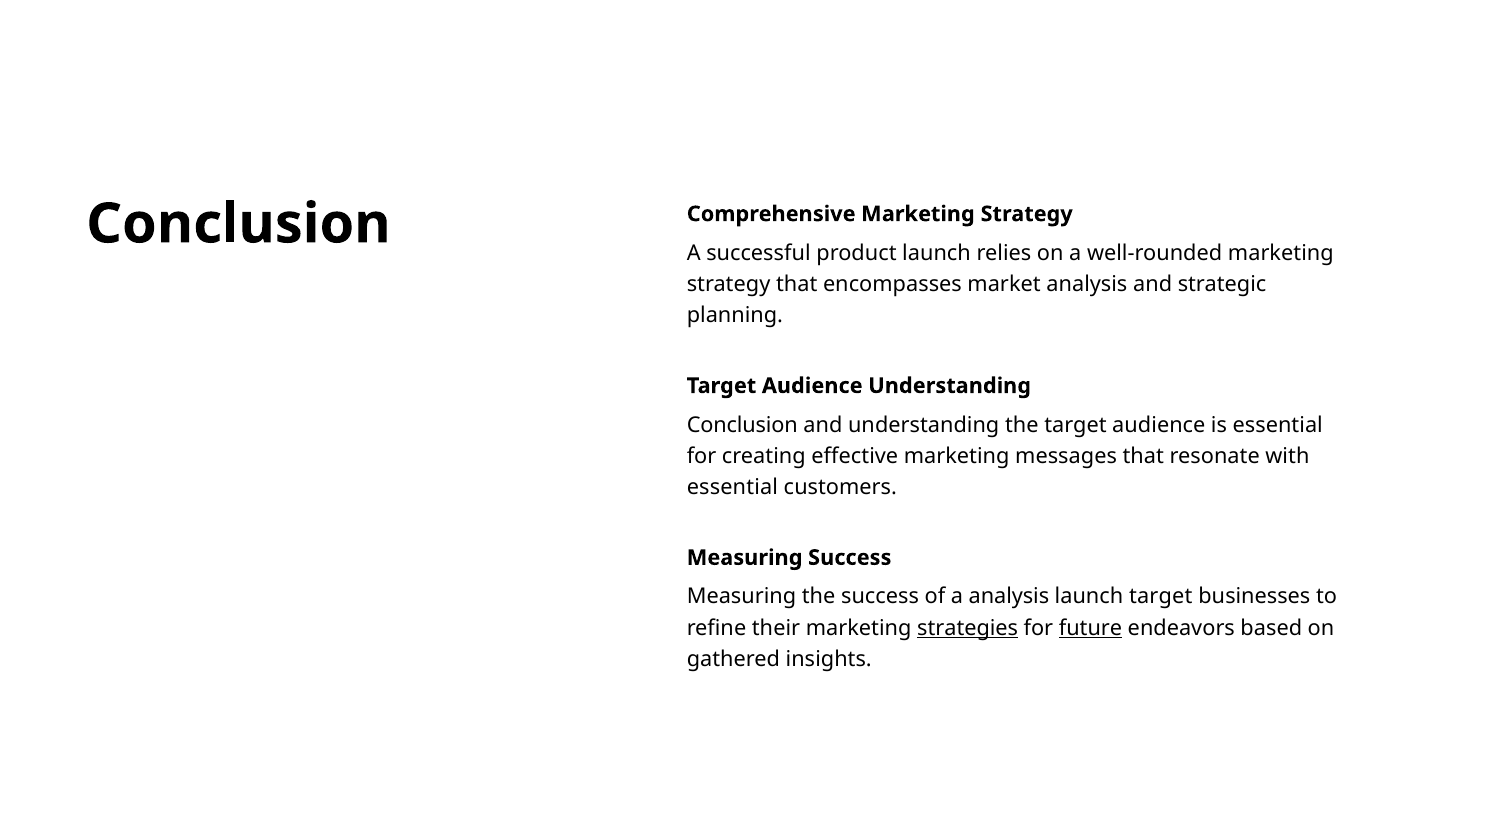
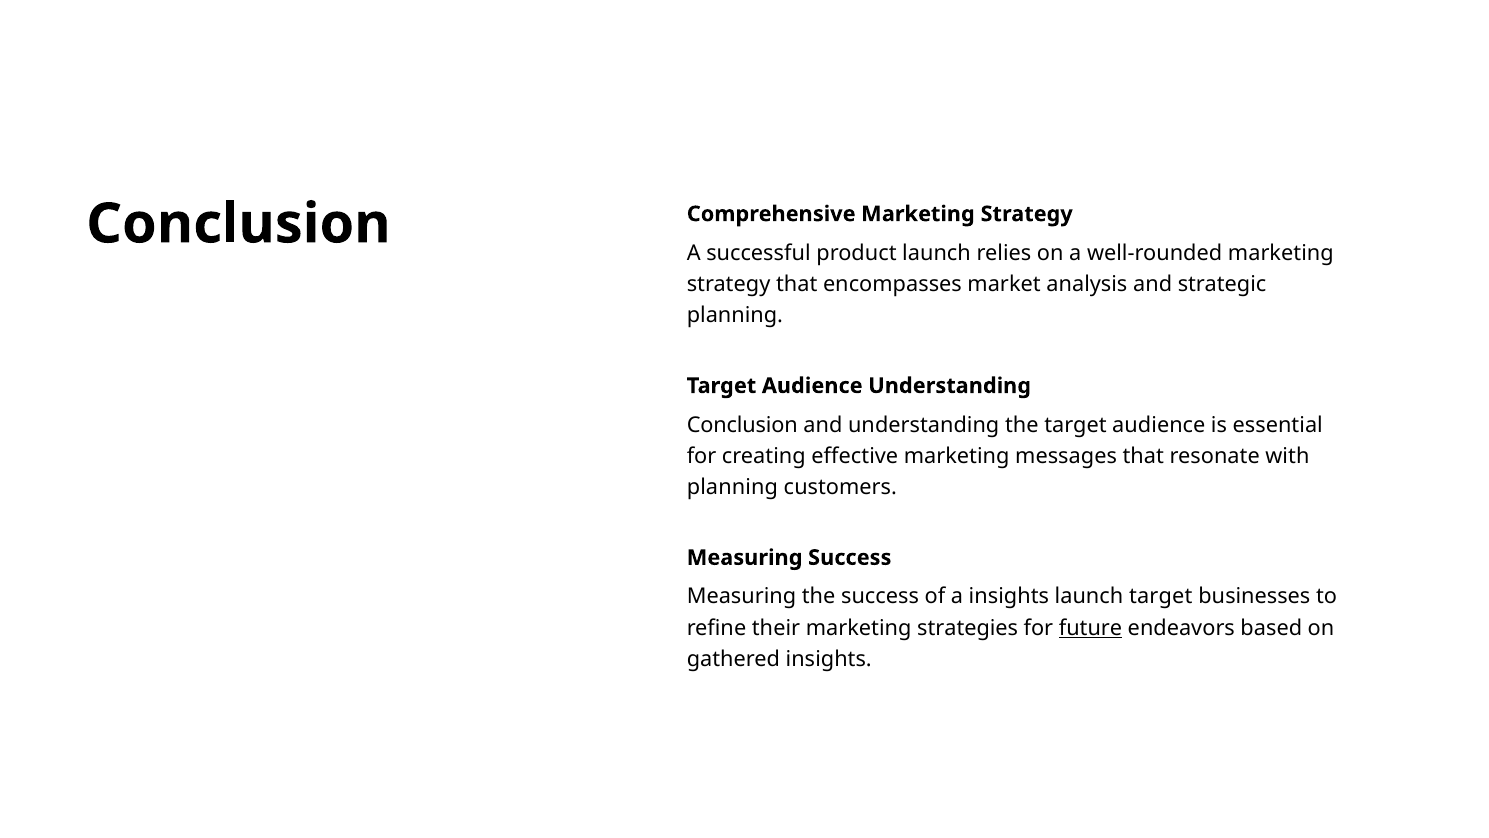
essential: essential -> planning (732, 487)
a analysis: analysis -> insights (1009, 596)
strategies underline: present -> none (968, 628)
